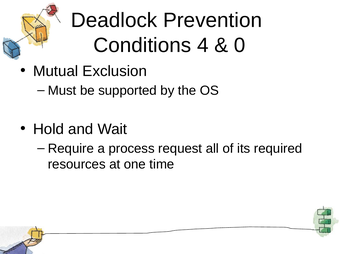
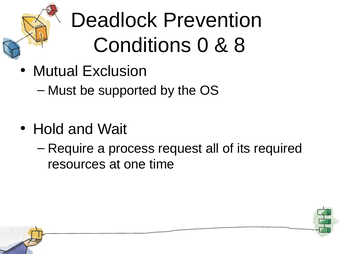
4: 4 -> 0 (203, 45)
0: 0 -> 8 (240, 45)
